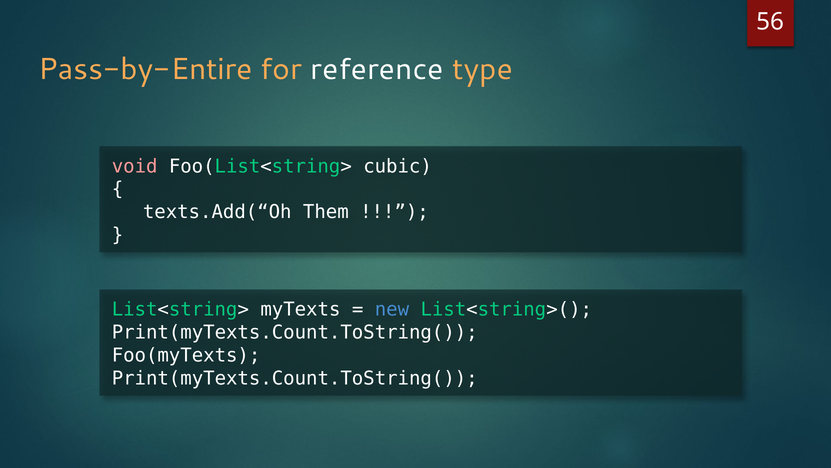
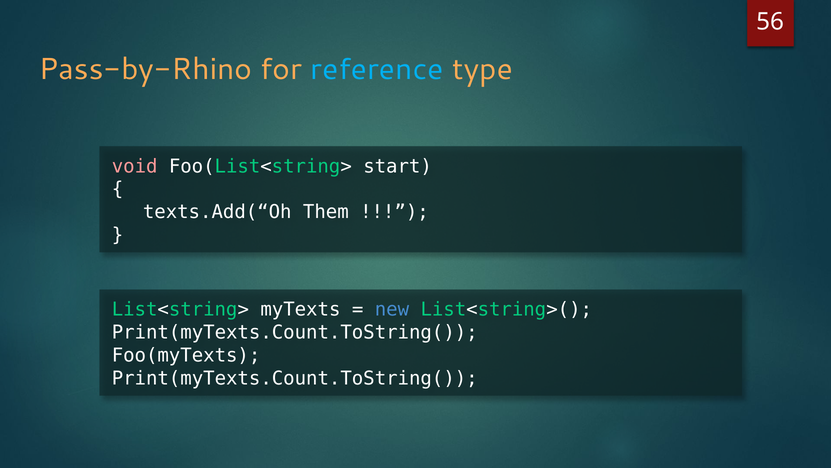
Pass-by-Entire: Pass-by-Entire -> Pass-by-Rhino (146, 69)
reference colour: white -> light blue (377, 69)
cubic: cubic -> start (398, 166)
